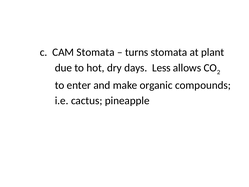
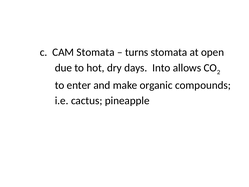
plant: plant -> open (213, 52)
Less: Less -> Into (161, 68)
